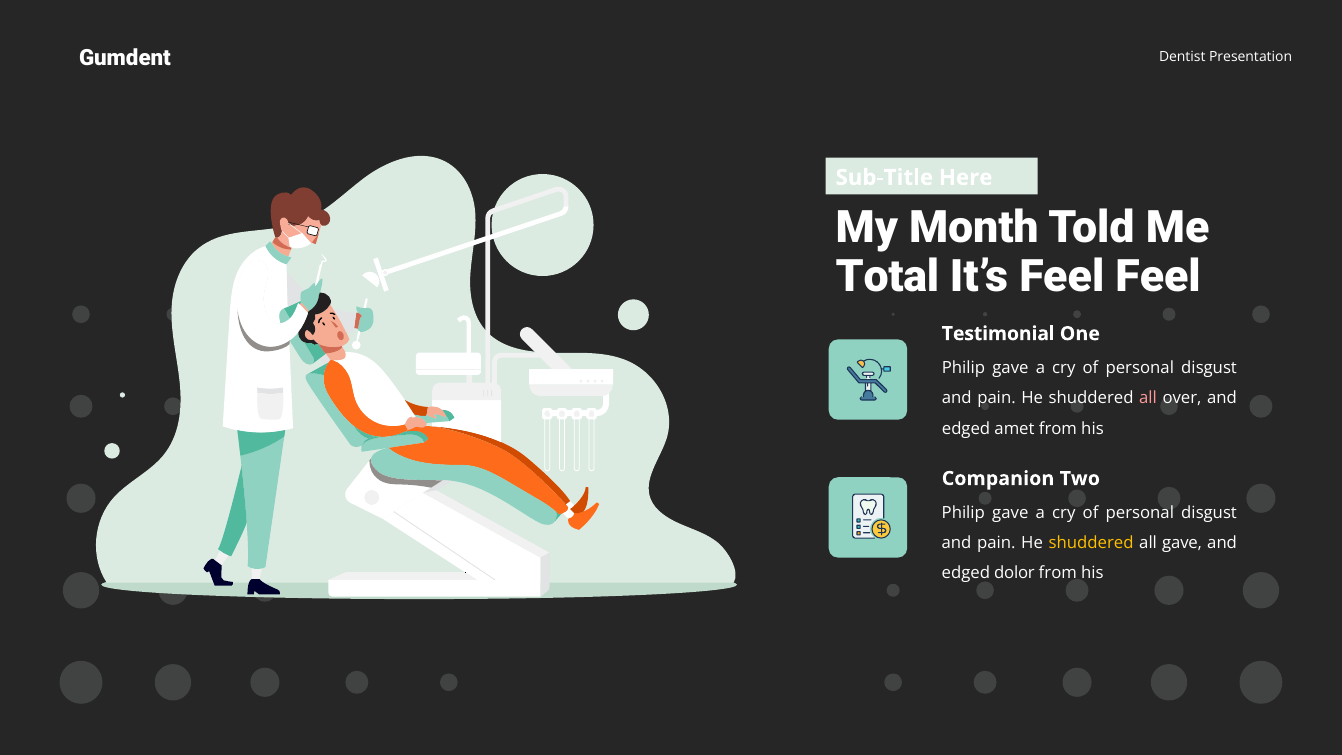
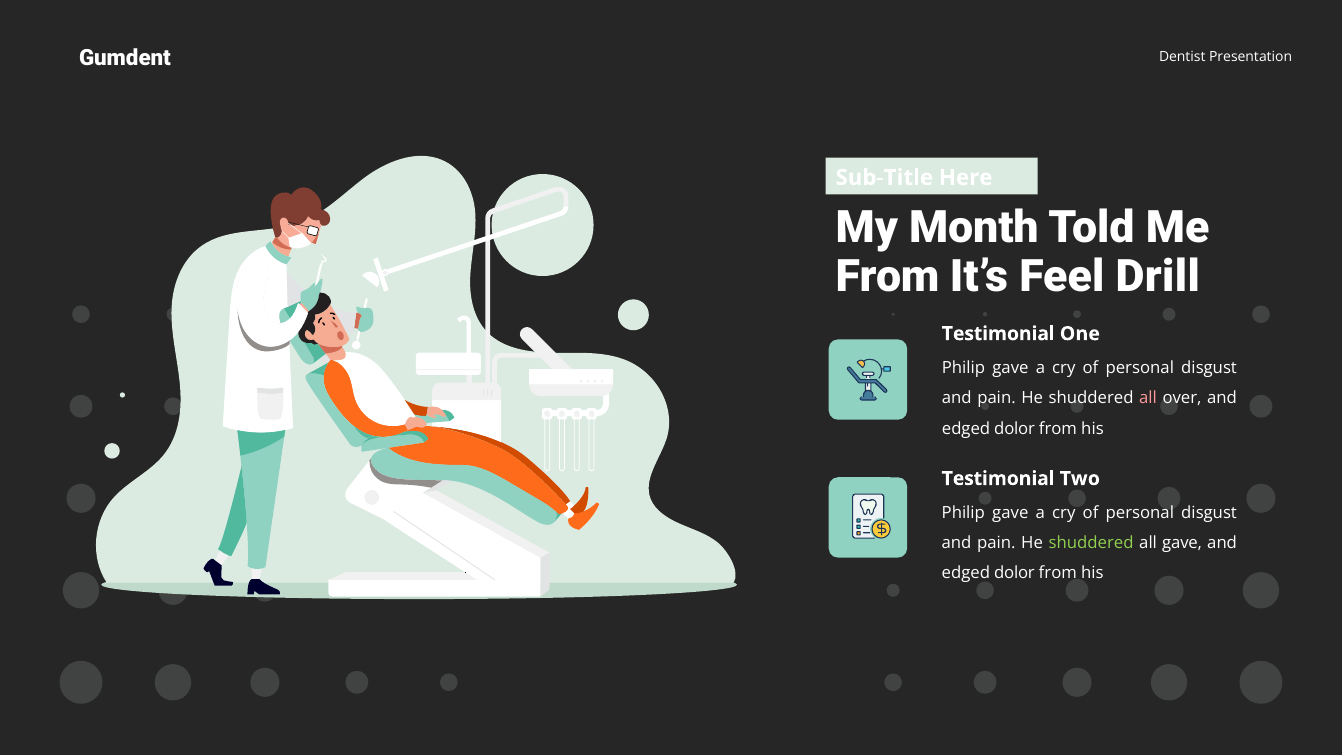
Total: Total -> From (887, 276)
Feel Feel: Feel -> Drill (1158, 276)
amet: amet -> dolor (1015, 428)
Companion: Companion -> Testimonial (998, 478)
shuddered colour: yellow -> light green (1091, 543)
